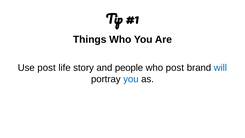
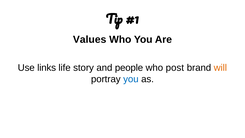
Things: Things -> Values (90, 40)
Use post: post -> links (47, 68)
will colour: blue -> orange (220, 68)
